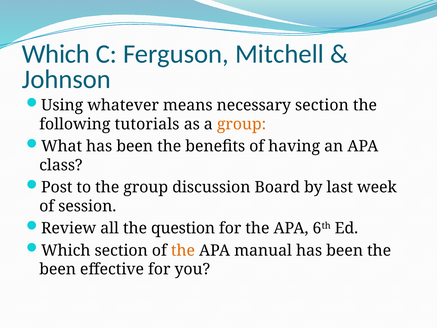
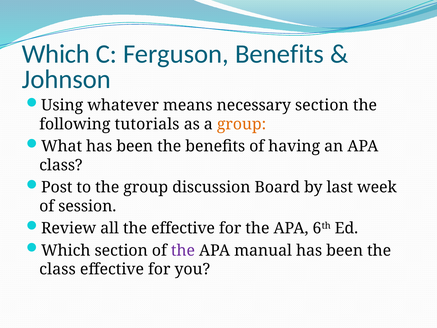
Ferguson Mitchell: Mitchell -> Benefits (280, 54)
the question: question -> effective (183, 228)
the colour: orange -> purple (183, 250)
been: been -> class (58, 269)
